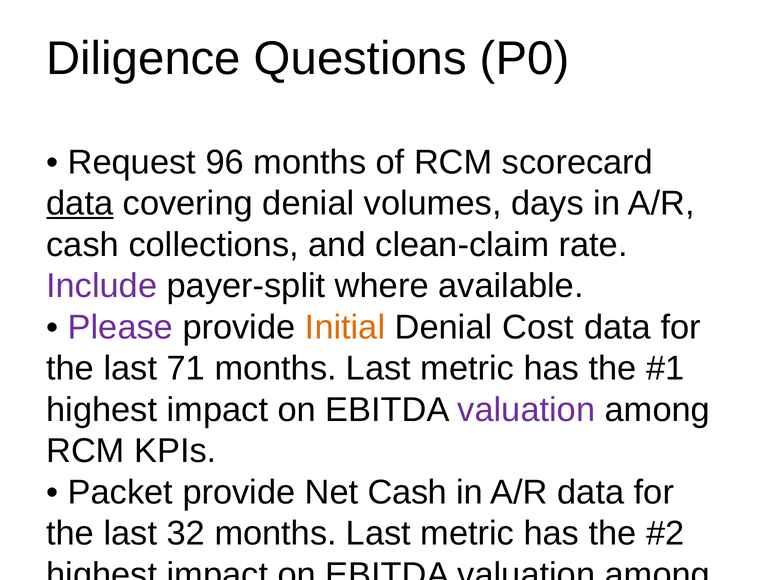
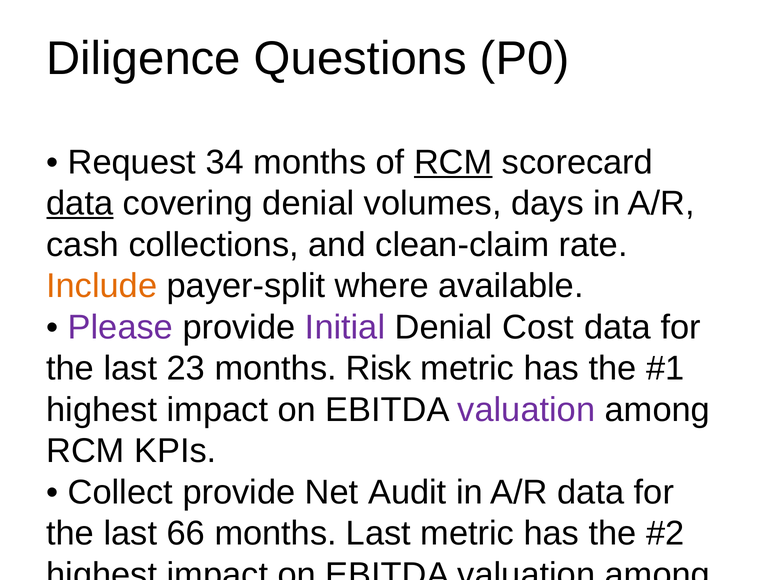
96: 96 -> 34 (225, 162)
RCM underline: none -> present (453, 162)
Include colour: purple -> orange (102, 286)
Initial colour: orange -> purple (345, 327)
71: 71 -> 23 (186, 369)
Last: Last -> Risk (379, 369)
Packet: Packet -> Collect (120, 493)
Net Cash: Cash -> Audit (407, 493)
32: 32 -> 66 (186, 534)
